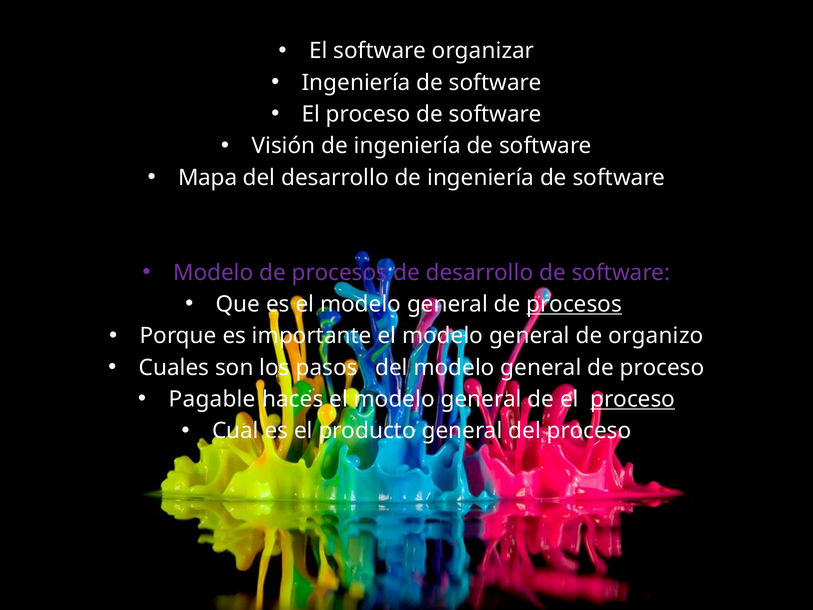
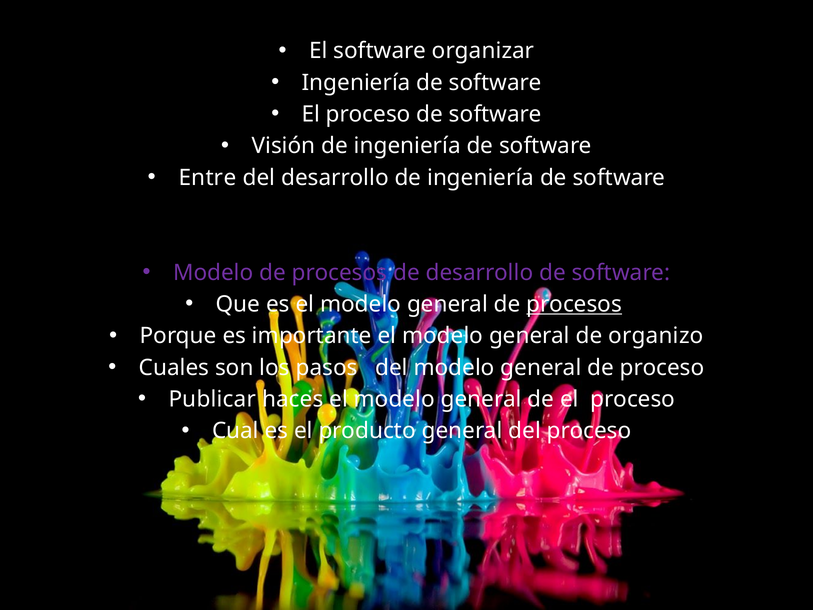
Mapa: Mapa -> Entre (207, 178)
Pagable: Pagable -> Publicar (212, 399)
proceso underline: present -> none (633, 399)
